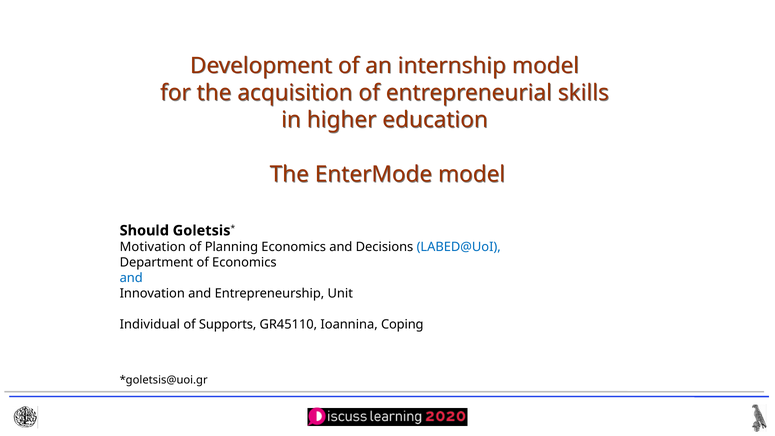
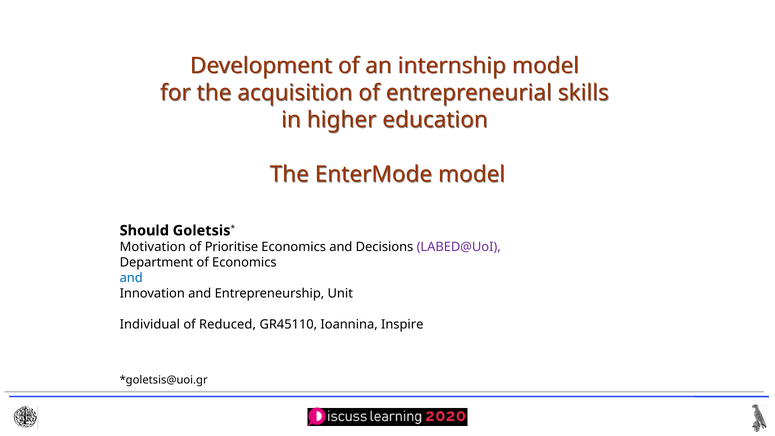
Planning: Planning -> Prioritise (231, 247)
LABED@UoI colour: blue -> purple (459, 247)
Supports: Supports -> Reduced (228, 324)
Coping: Coping -> Inspire (402, 324)
